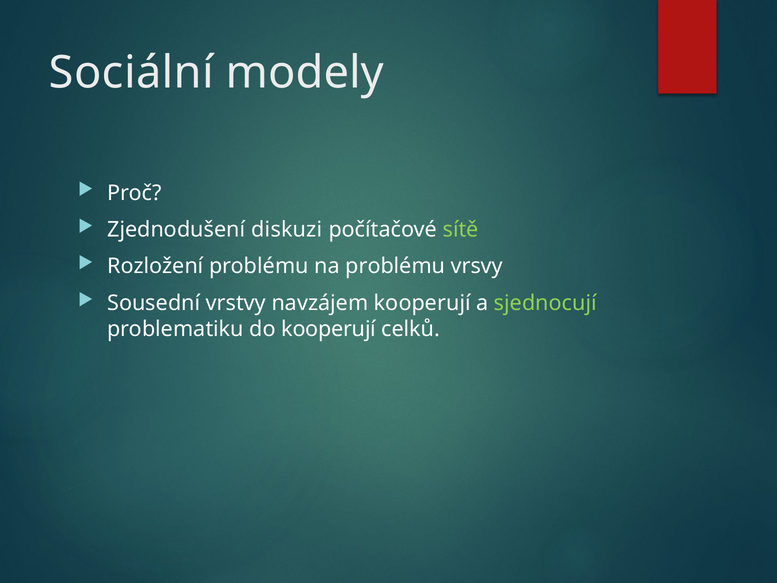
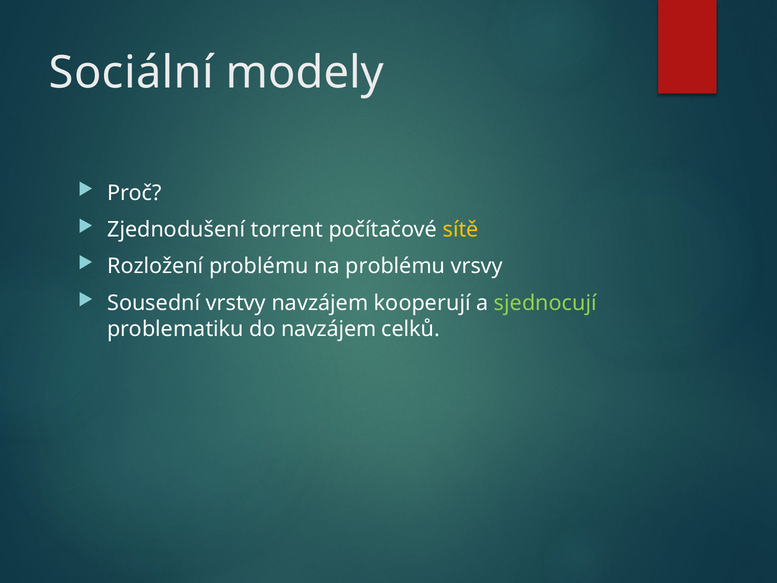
diskuzi: diskuzi -> torrent (287, 230)
sítě colour: light green -> yellow (461, 230)
do kooperují: kooperují -> navzájem (329, 329)
